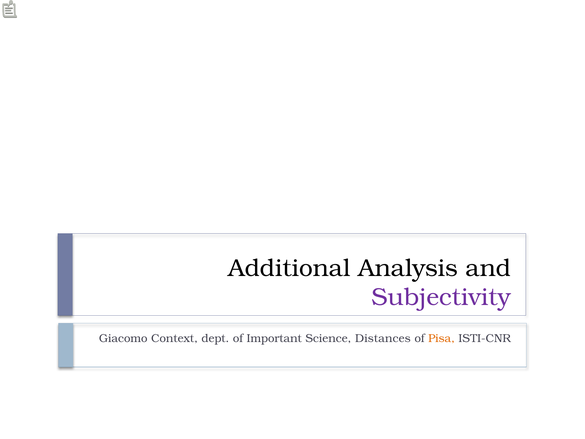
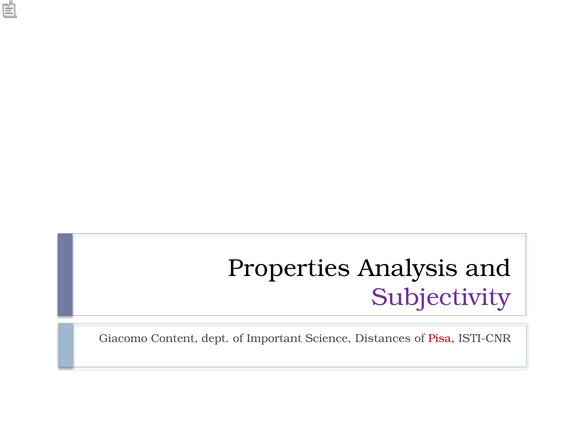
Additional: Additional -> Properties (289, 268)
Context: Context -> Content (175, 338)
Pisa colour: orange -> red (441, 338)
